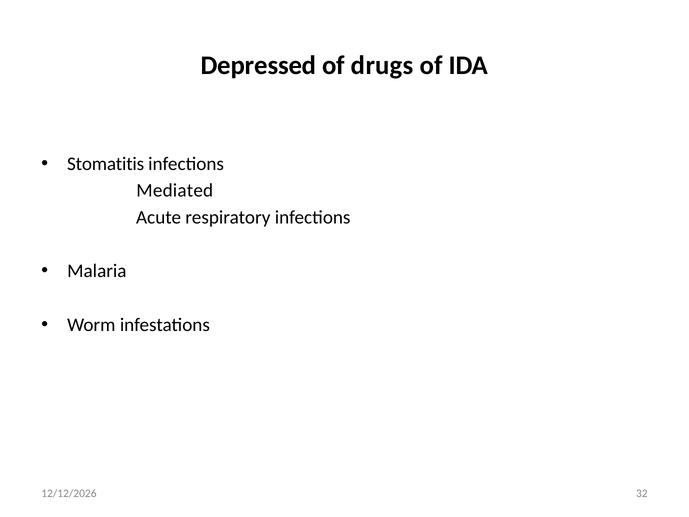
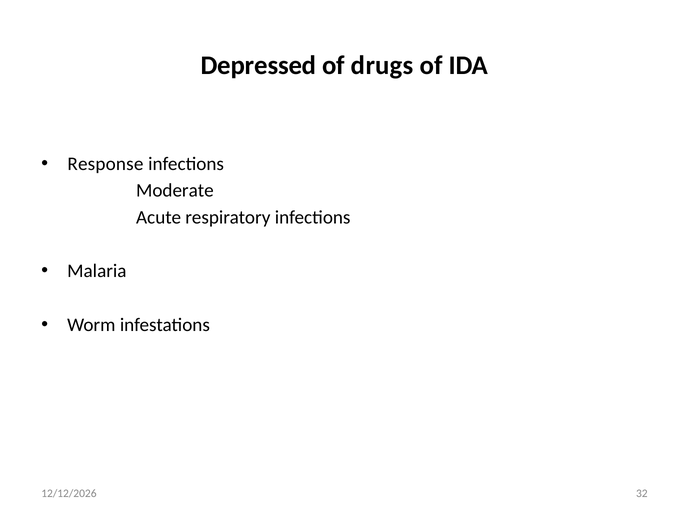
Stomatitis: Stomatitis -> Response (105, 164)
Mediated: Mediated -> Moderate (175, 191)
